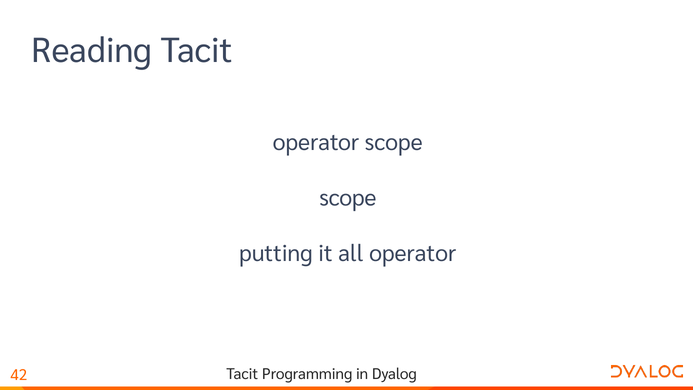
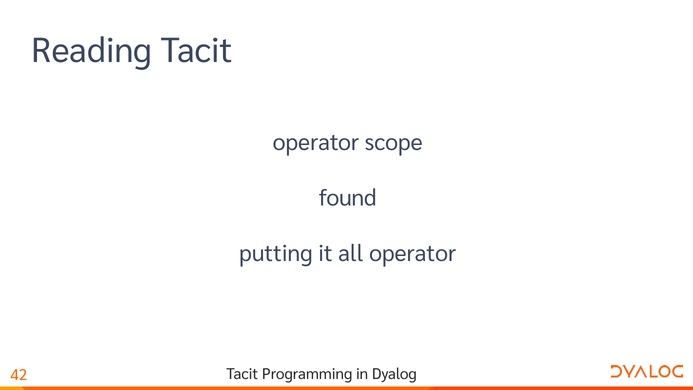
scope: scope -> found (348, 198)
